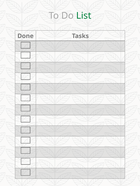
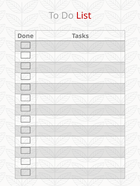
List colour: green -> red (84, 16)
